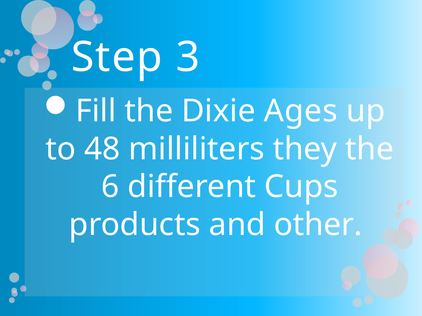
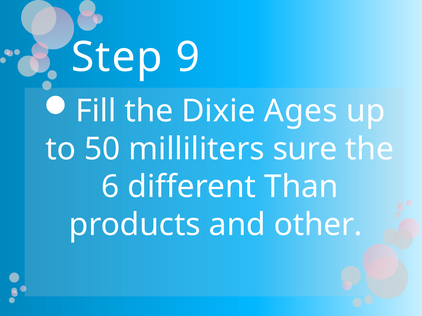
3: 3 -> 9 (188, 57)
48: 48 -> 50 (102, 149)
they: they -> sure (305, 149)
Cups: Cups -> Than (301, 187)
